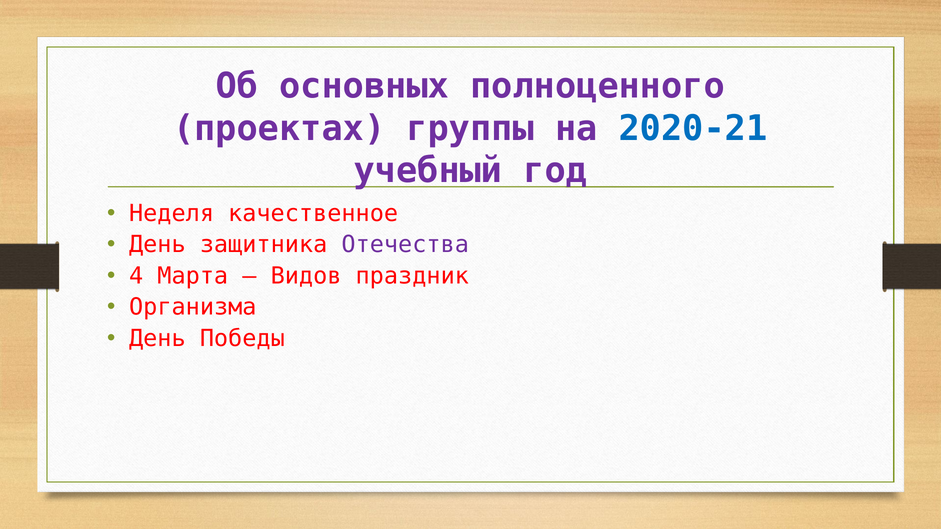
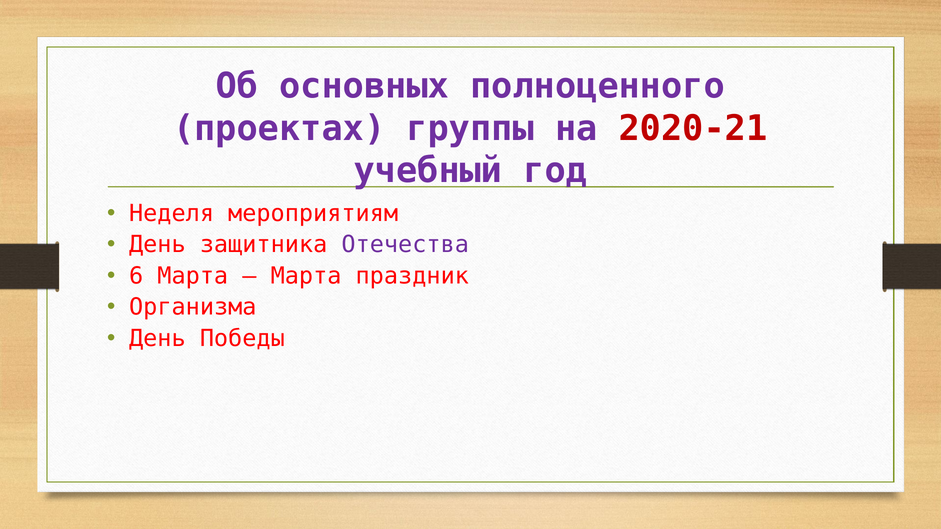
2020-21 colour: blue -> red (693, 129)
качественное: качественное -> мероприятиям (313, 213)
4: 4 -> 6 (136, 276)
Видов: Видов -> Марта (306, 276)
